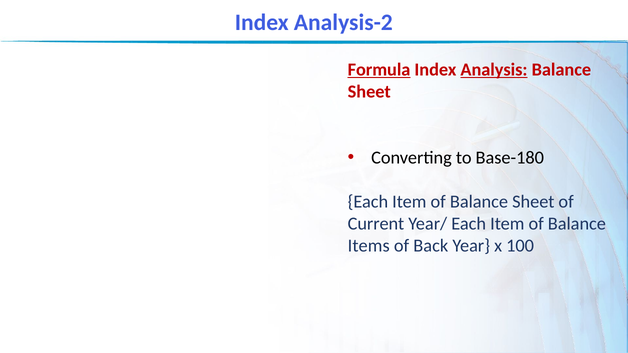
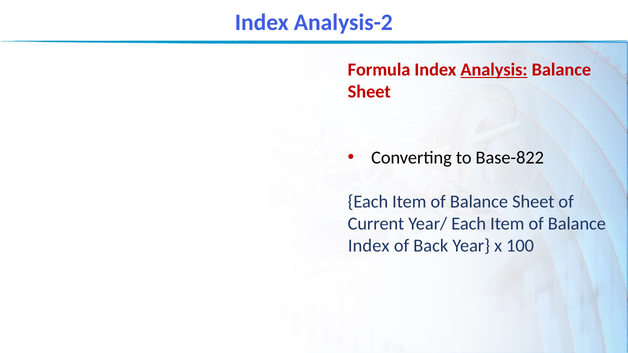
Formula underline: present -> none (379, 70)
Base-180: Base-180 -> Base-822 (510, 158)
Items: Items -> Index (369, 246)
